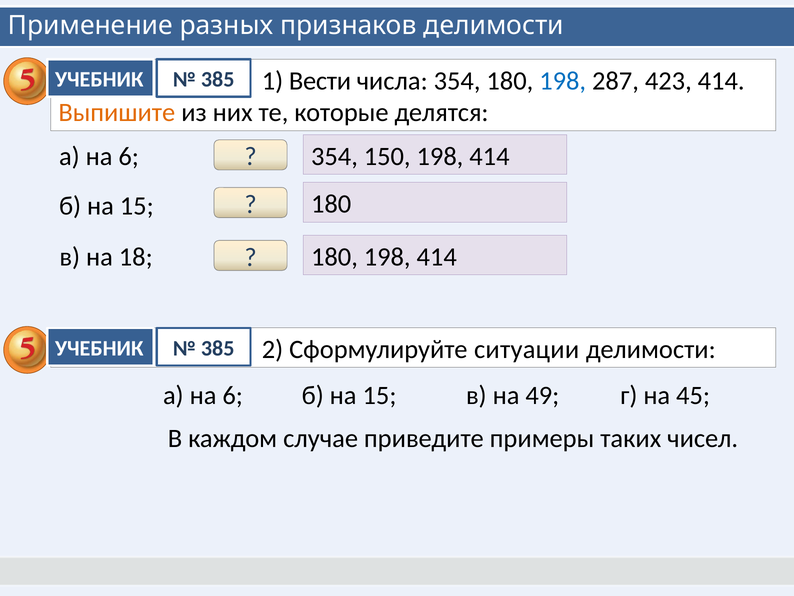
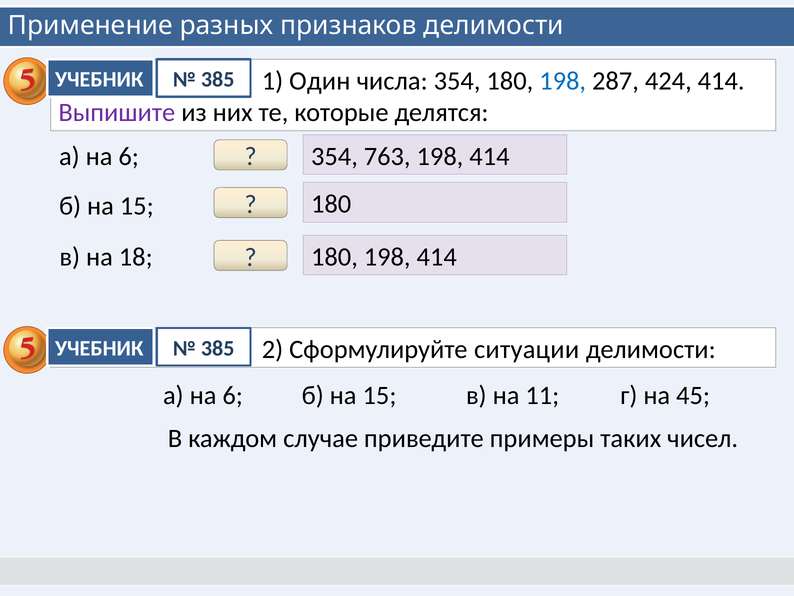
Вести: Вести -> Один (320, 81)
423: 423 -> 424 (668, 81)
Выпишите colour: orange -> purple (117, 113)
150: 150 -> 763 (387, 156)
49: 49 -> 11 (542, 395)
